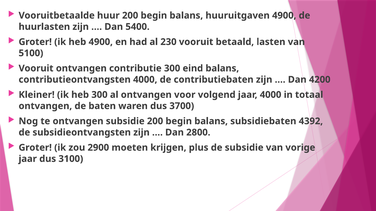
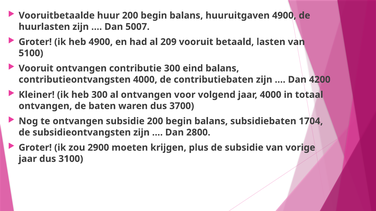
5400: 5400 -> 5007 (138, 27)
230: 230 -> 209 (168, 42)
4392: 4392 -> 1704 (311, 121)
